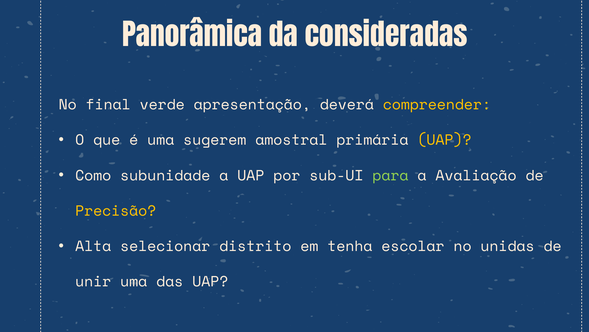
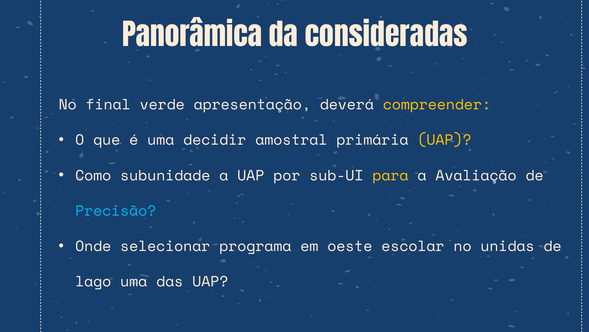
sugerem: sugerem -> decidir (215, 140)
para colour: light green -> yellow (390, 175)
Precisão colour: yellow -> light blue (116, 210)
Alta: Alta -> Onde (93, 246)
distrito: distrito -> programa (255, 246)
tenha: tenha -> oeste (350, 246)
unir: unir -> lago (93, 281)
